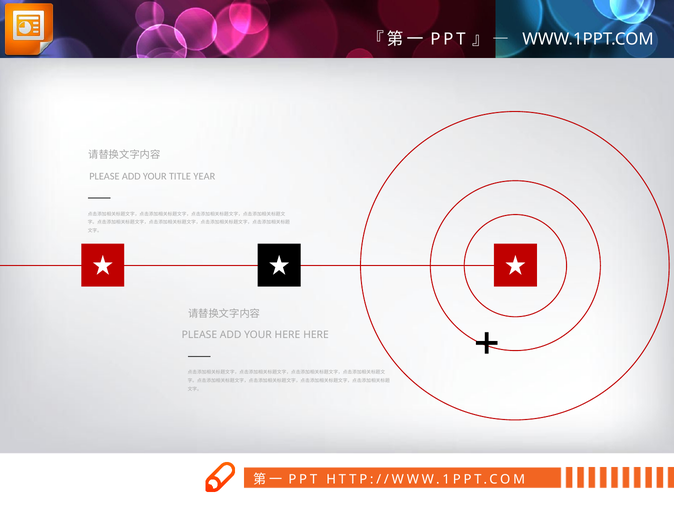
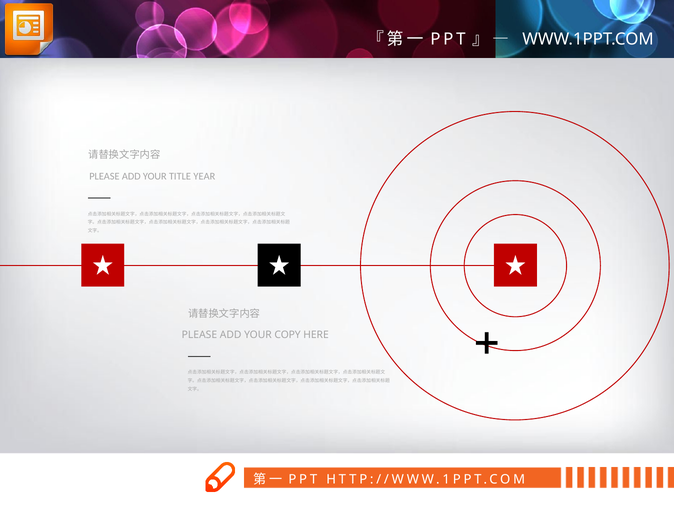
YOUR HERE: HERE -> COPY (288, 335)
